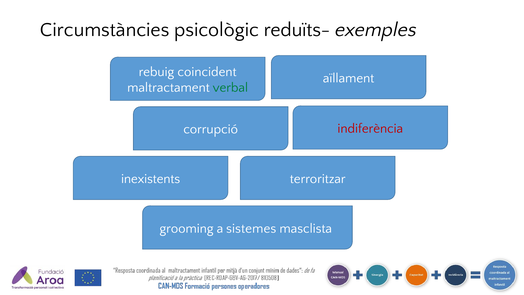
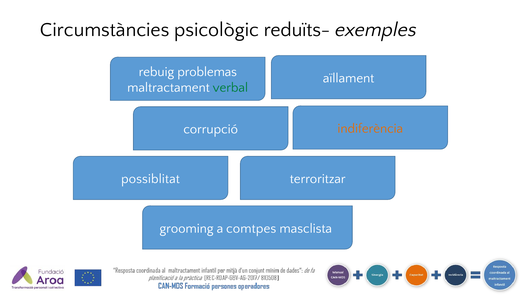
coincident: coincident -> problemas (207, 72)
indiferència colour: red -> orange (370, 128)
inexistents: inexistents -> possiblitat (151, 179)
sistemes: sistemes -> comtpes (251, 228)
